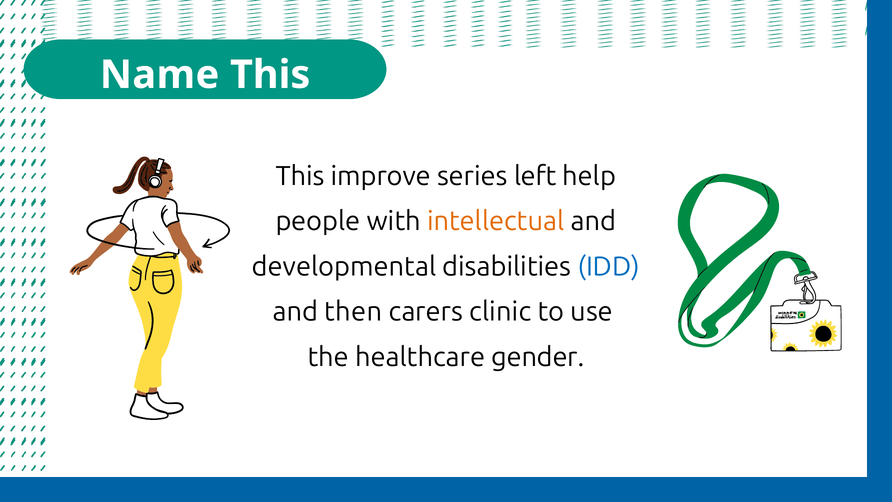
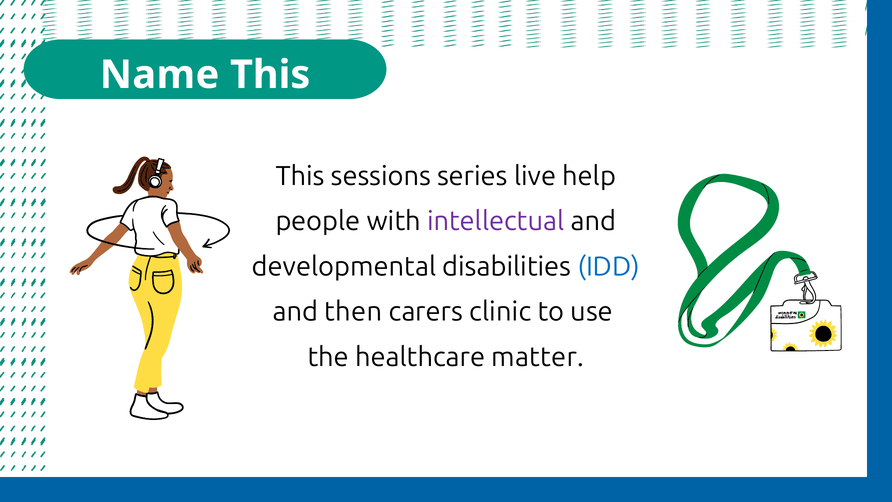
improve: improve -> sessions (381, 176)
left: left -> live (535, 176)
intellectual colour: orange -> purple (496, 221)
gender: gender -> matter (538, 357)
